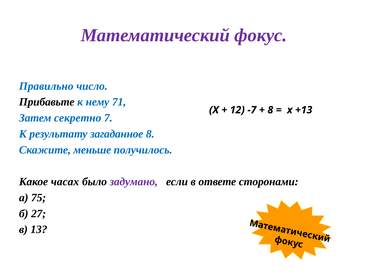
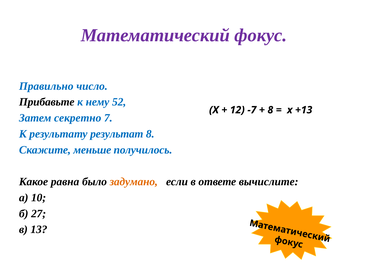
71: 71 -> 52 (119, 102)
загаданное: загаданное -> результат (117, 134)
часах: часах -> равна (65, 182)
задумано colour: purple -> orange (134, 182)
сторонами: сторонами -> вычислите (269, 182)
75: 75 -> 10 (39, 198)
